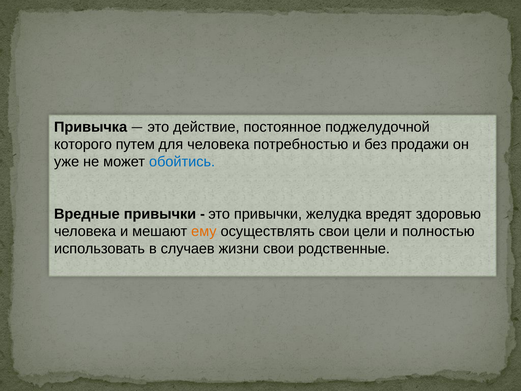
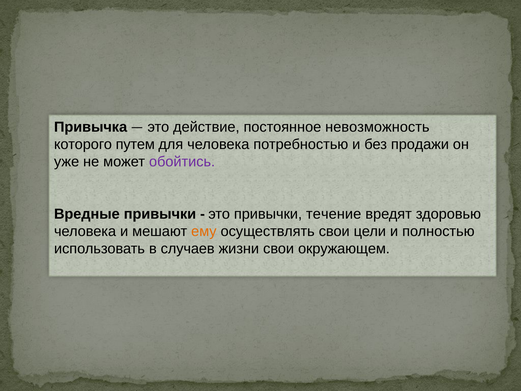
поджелудочной: поджелудочной -> невозможность (377, 127)
обойтись colour: blue -> purple (182, 162)
желудка: желудка -> течение (334, 214)
родственные: родственные -> окружающем (344, 249)
